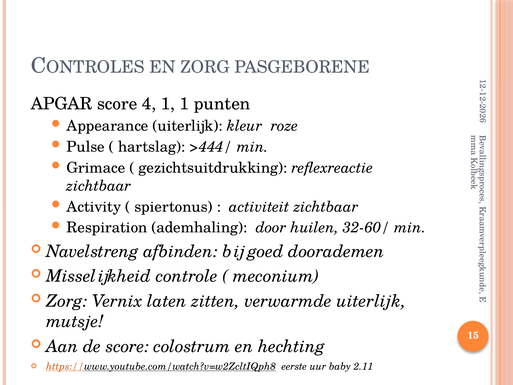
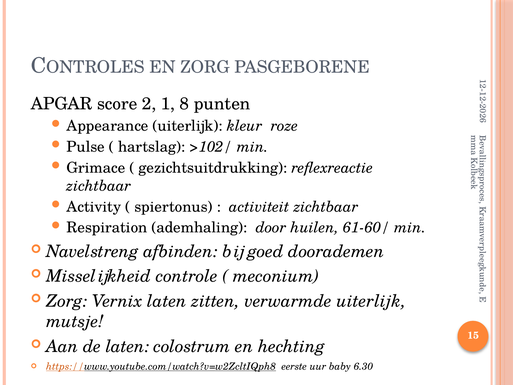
score 4: 4 -> 2 (149, 104)
1 1: 1 -> 8 (184, 104)
>444/: >444/ -> >102/ (211, 147)
32-60/: 32-60/ -> 61-60/ (367, 228)
de score: score -> laten (127, 346)
2.11: 2.11 -> 6.30 (363, 366)
